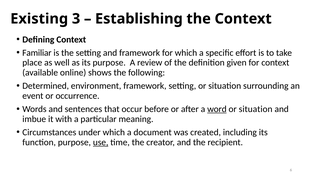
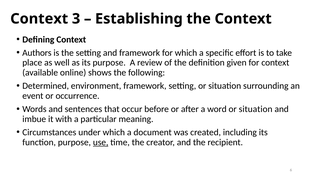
Existing: Existing -> Context (39, 19)
Familiar: Familiar -> Authors (37, 53)
word underline: present -> none (217, 109)
